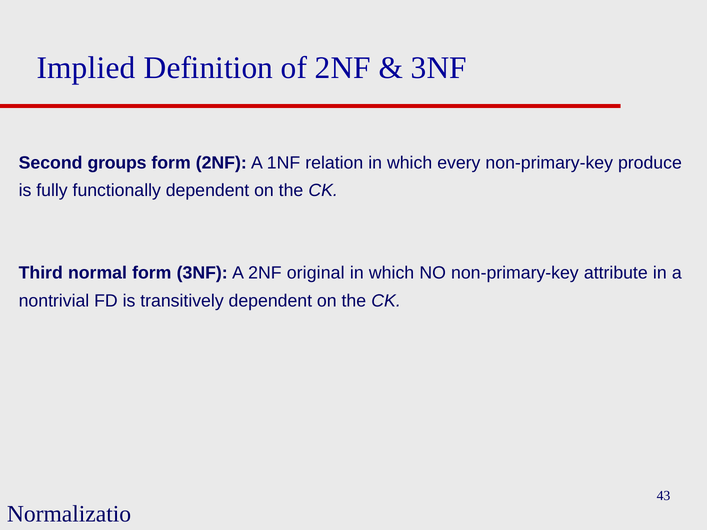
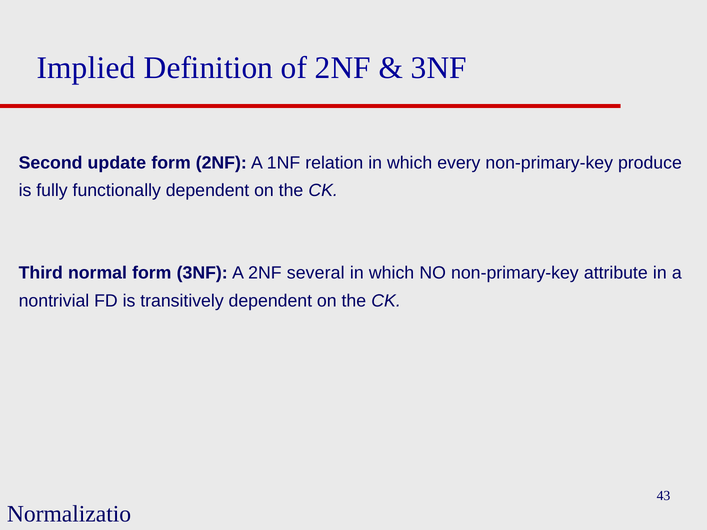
groups: groups -> update (117, 163)
original: original -> several (316, 273)
